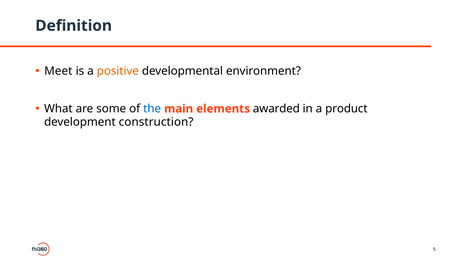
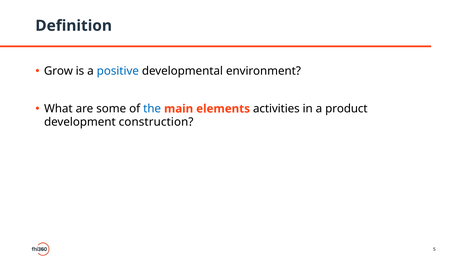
Meet: Meet -> Grow (58, 71)
positive colour: orange -> blue (118, 71)
awarded: awarded -> activities (276, 109)
